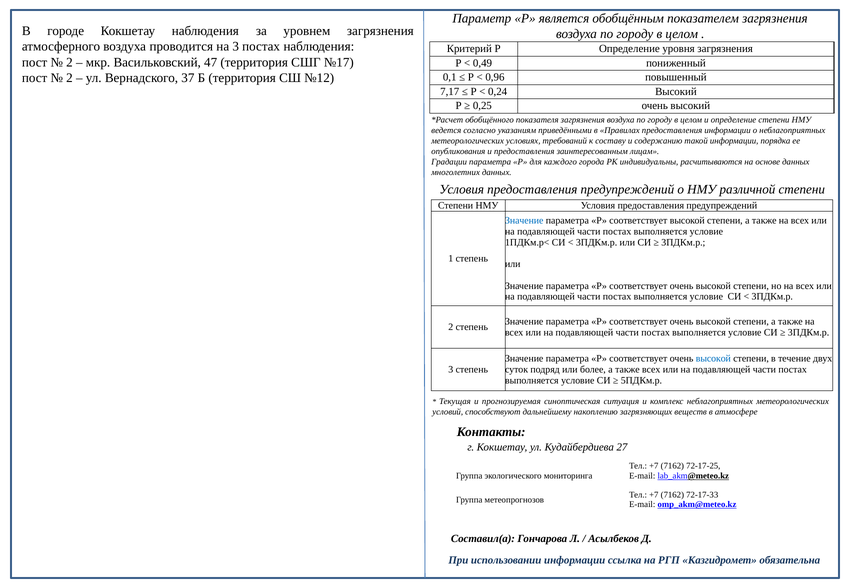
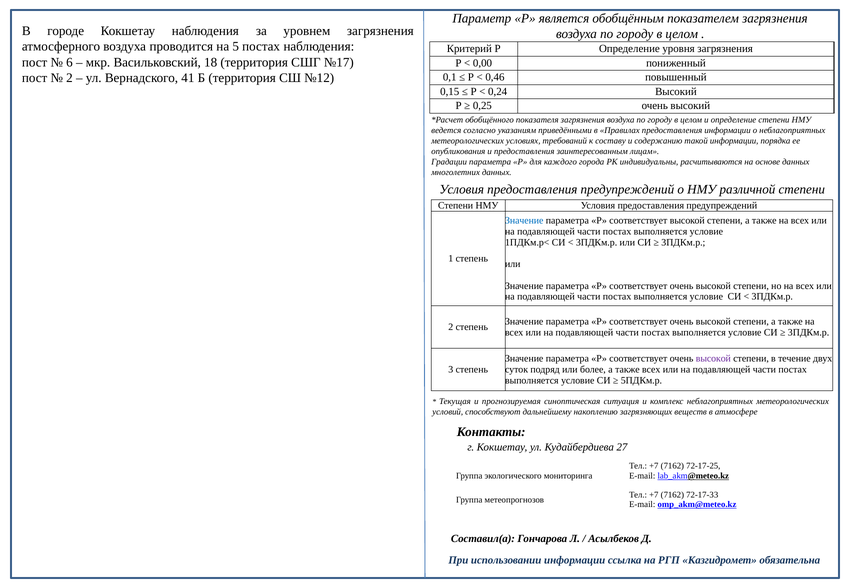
на 3: 3 -> 5 (236, 47)
2: 2 -> 6 (70, 62)
47: 47 -> 18 (211, 62)
0,49: 0,49 -> 0,00 (483, 63)
37: 37 -> 41 (188, 78)
0,96: 0,96 -> 0,46 (495, 77)
7,17: 7,17 -> 0,15 (450, 92)
высокой colour: blue -> purple (713, 359)
